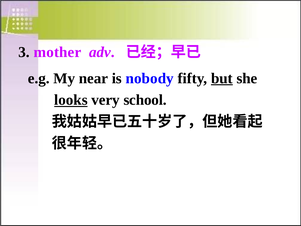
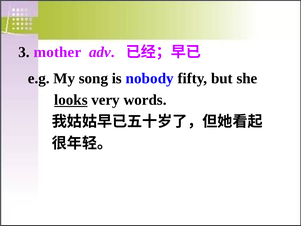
near: near -> song (93, 78)
but underline: present -> none (222, 78)
school: school -> words (145, 100)
